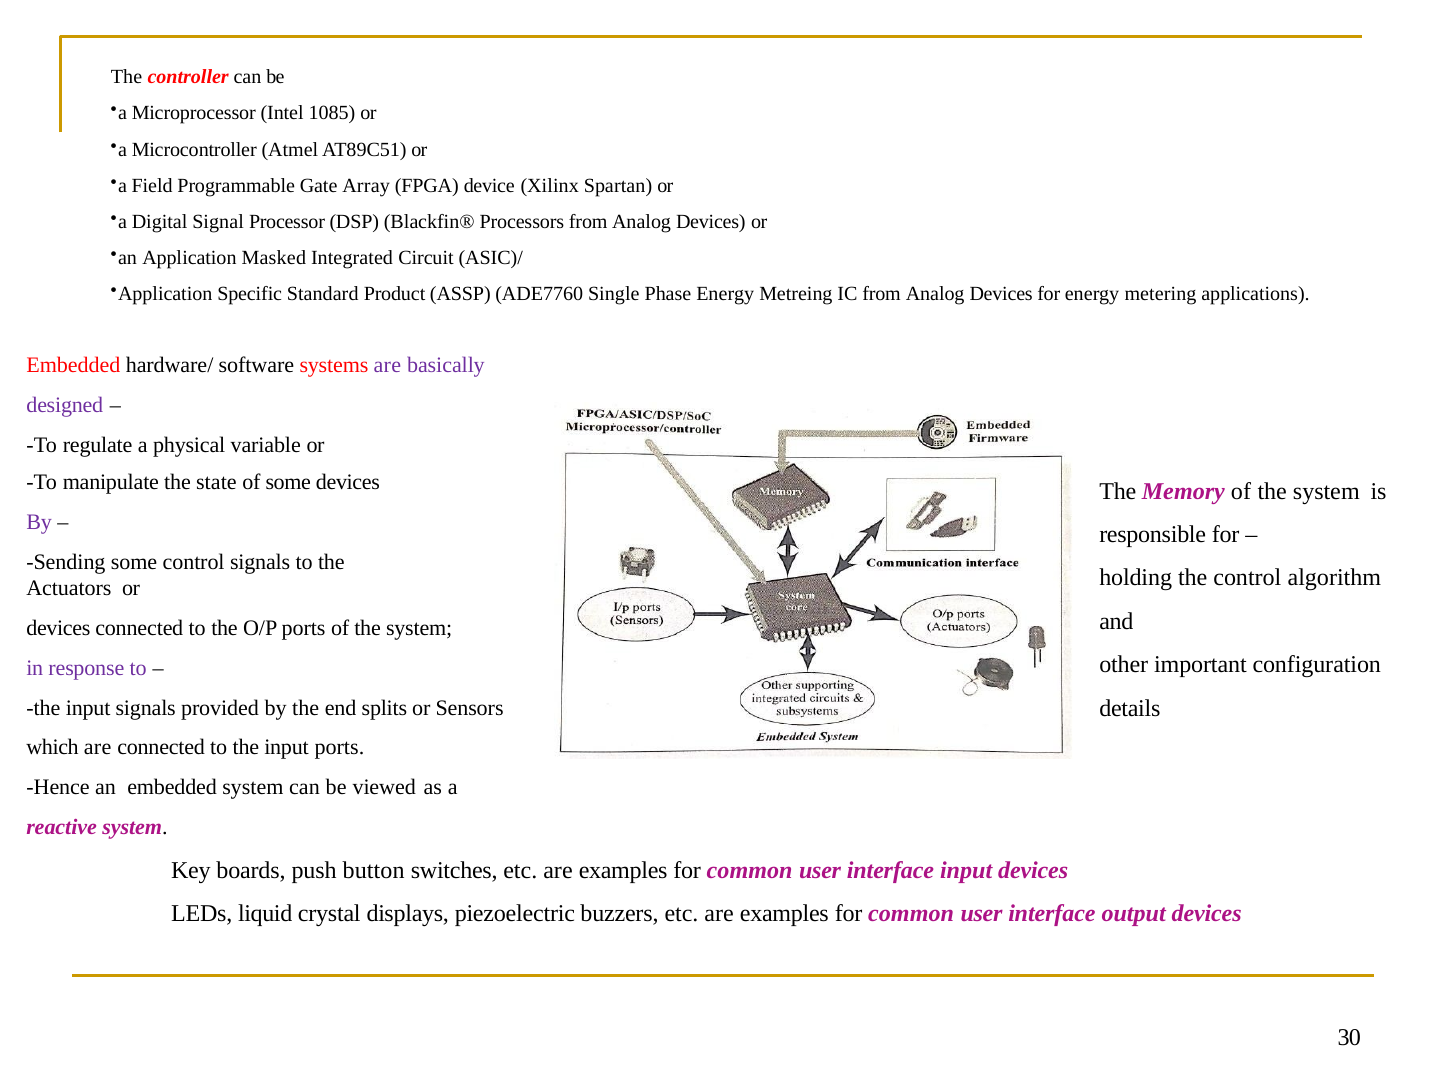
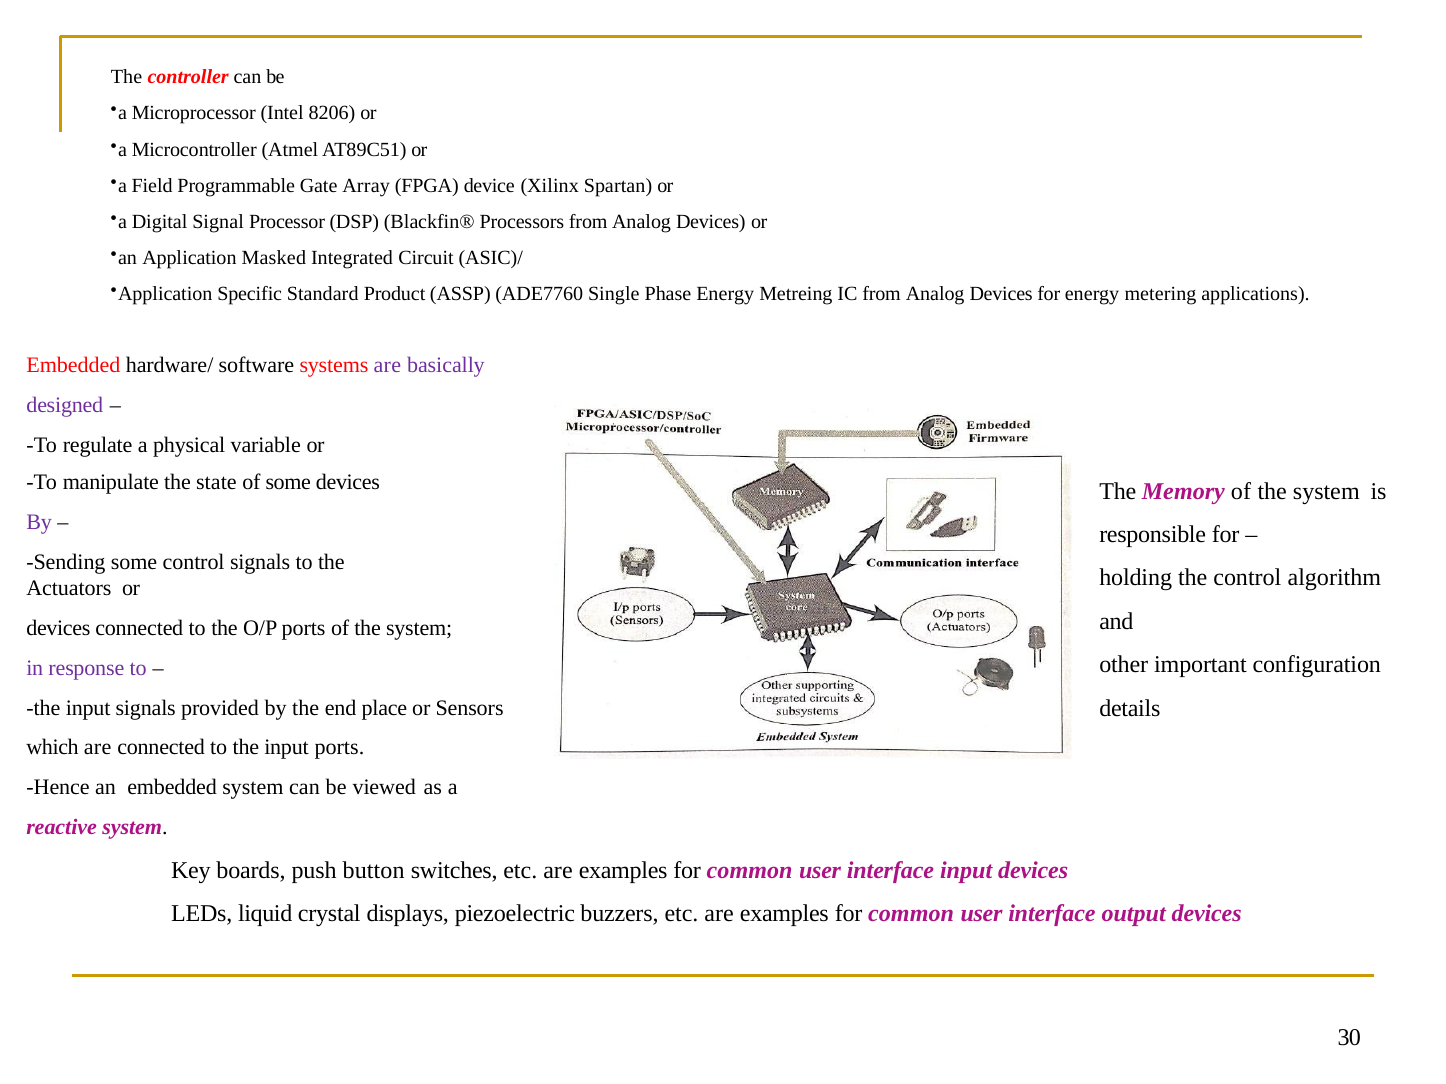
1085: 1085 -> 8206 (332, 113)
splits: splits -> place (384, 708)
